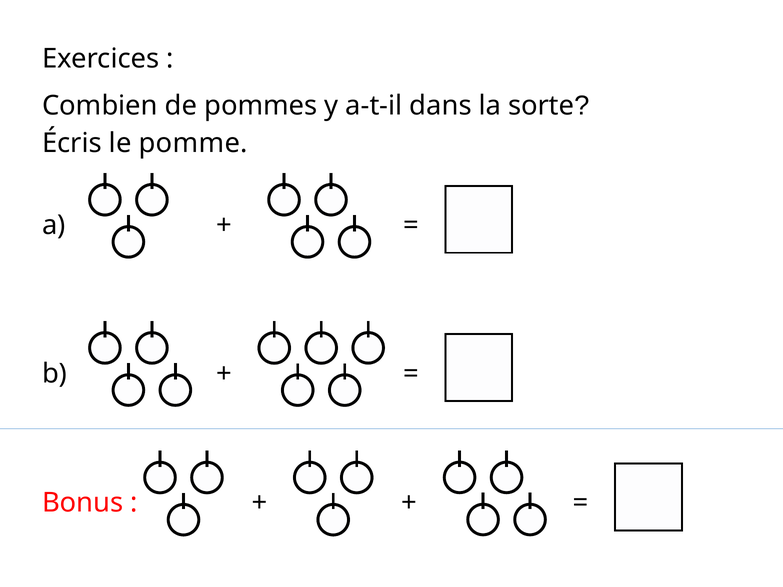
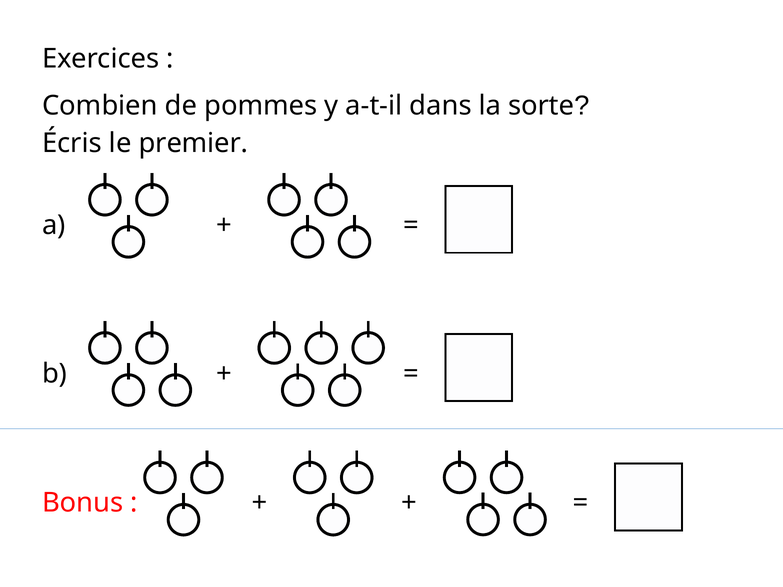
pomme: pomme -> premier (193, 143)
